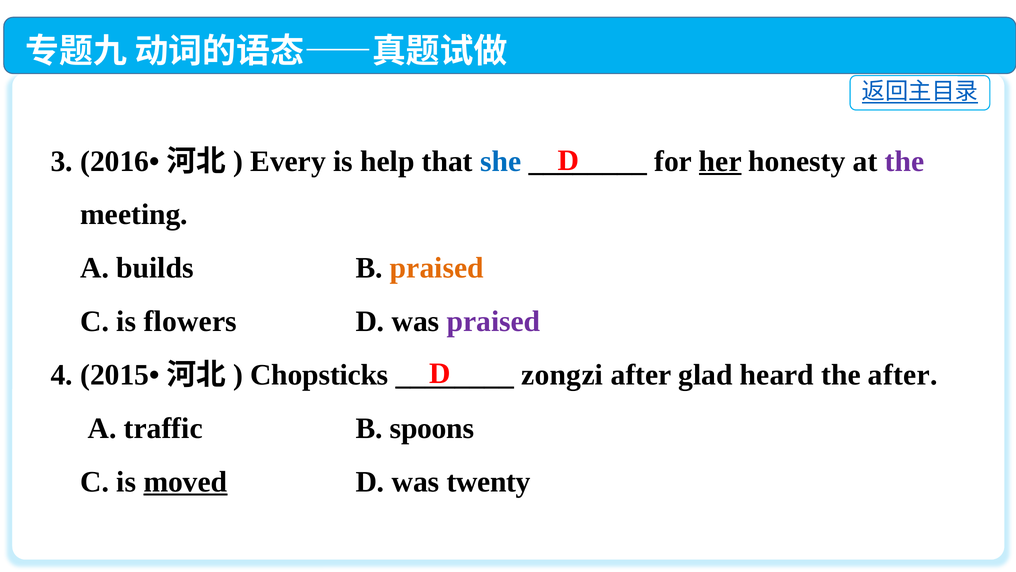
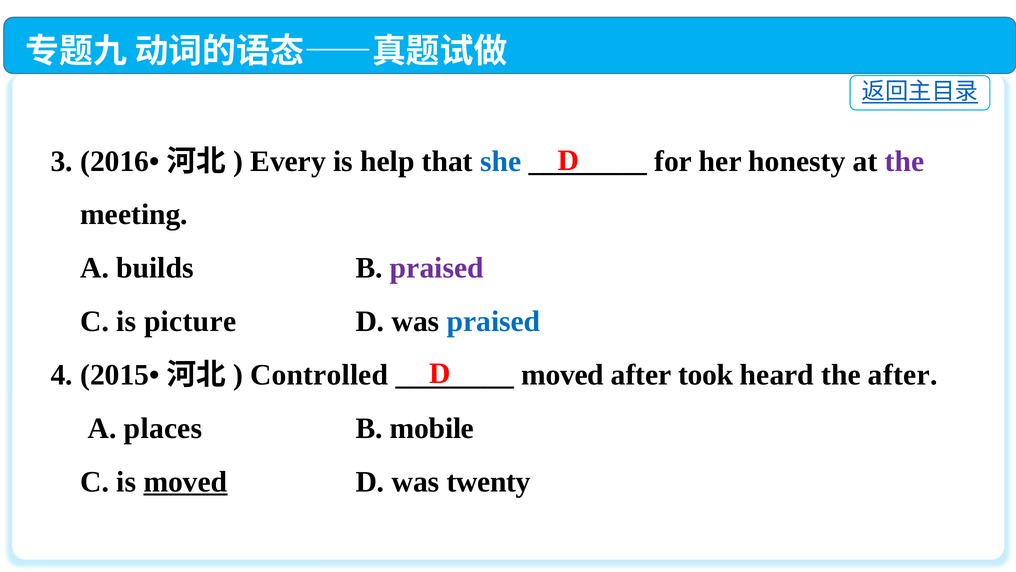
her underline: present -> none (720, 161)
praised colour: orange -> purple (437, 268)
flowers: flowers -> picture (190, 321)
praised colour: purple -> blue (494, 321)
Chopsticks: Chopsticks -> Controlled (319, 375)
zongzi: zongzi -> moved (563, 375)
glad: glad -> took (706, 375)
traffic: traffic -> places (163, 428)
spoons: spoons -> mobile (432, 428)
